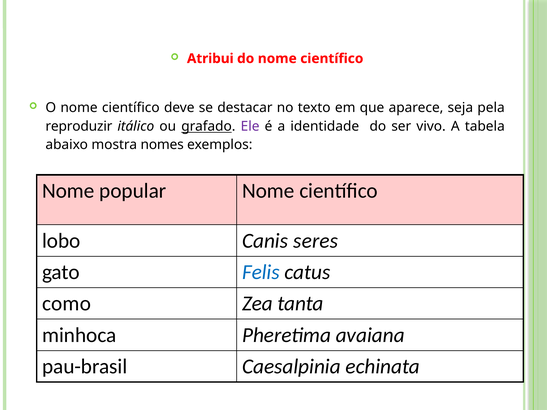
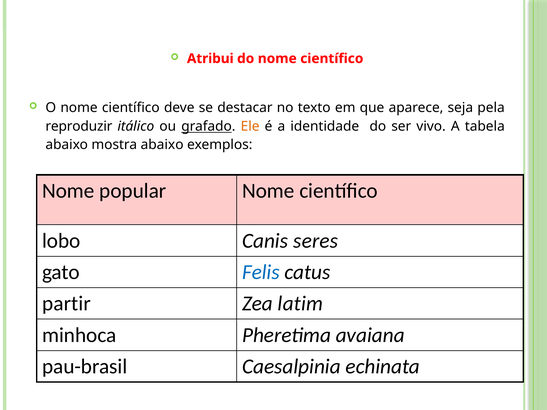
Ele colour: purple -> orange (250, 126)
mostra nomes: nomes -> abaixo (162, 145)
como: como -> partir (67, 304)
tanta: tanta -> latim (300, 304)
